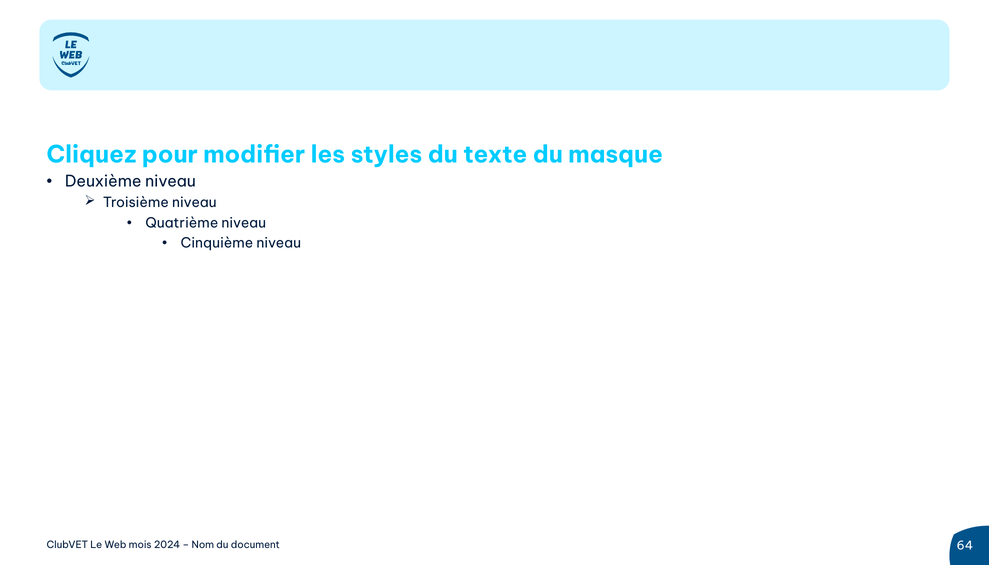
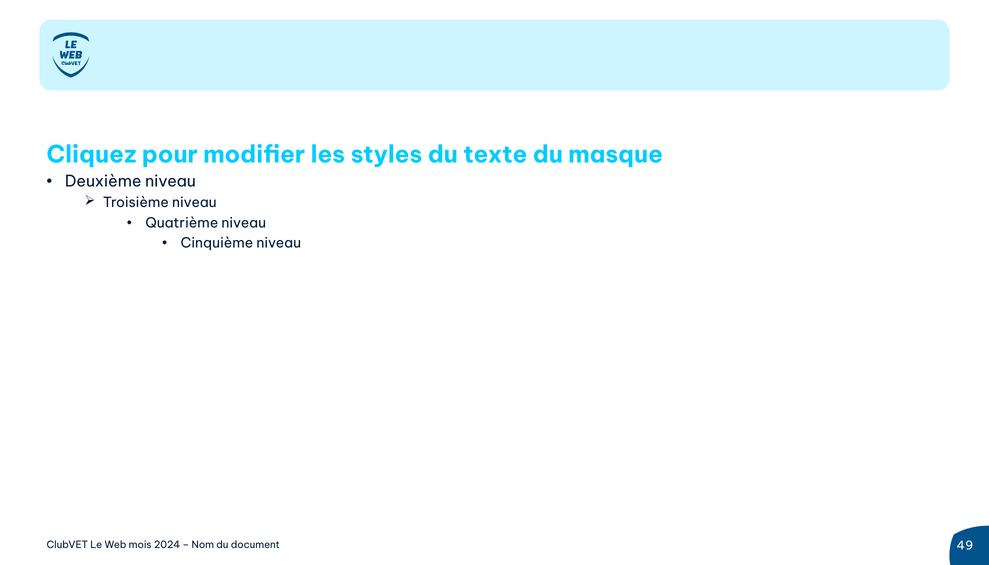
64: 64 -> 49 (965, 546)
